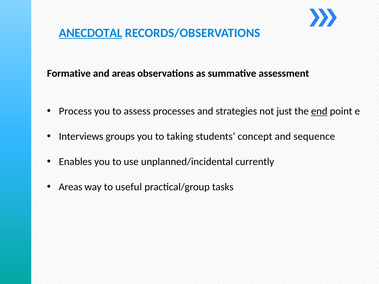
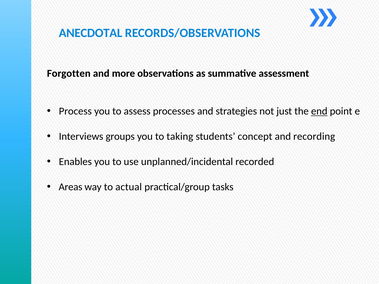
ANECDOTAL underline: present -> none (91, 33)
Formative: Formative -> Forgotten (69, 73)
and areas: areas -> more (123, 73)
sequence: sequence -> recording (314, 137)
currently: currently -> recorded (255, 162)
useful: useful -> actual (129, 187)
